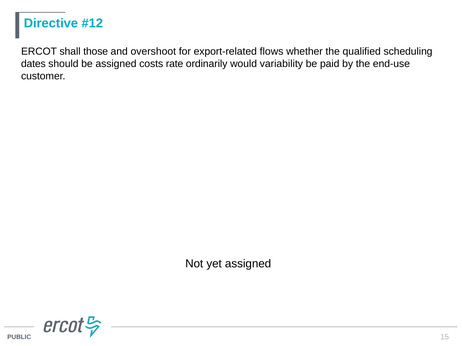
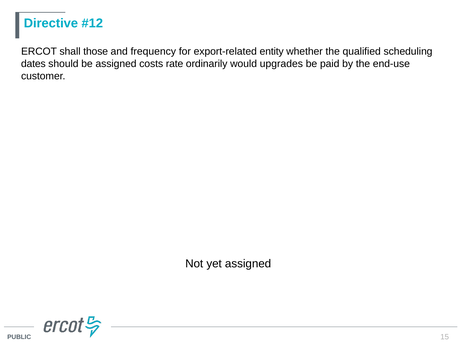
overshoot: overshoot -> frequency (153, 51)
flows: flows -> entity (272, 51)
variability: variability -> upgrades (281, 64)
